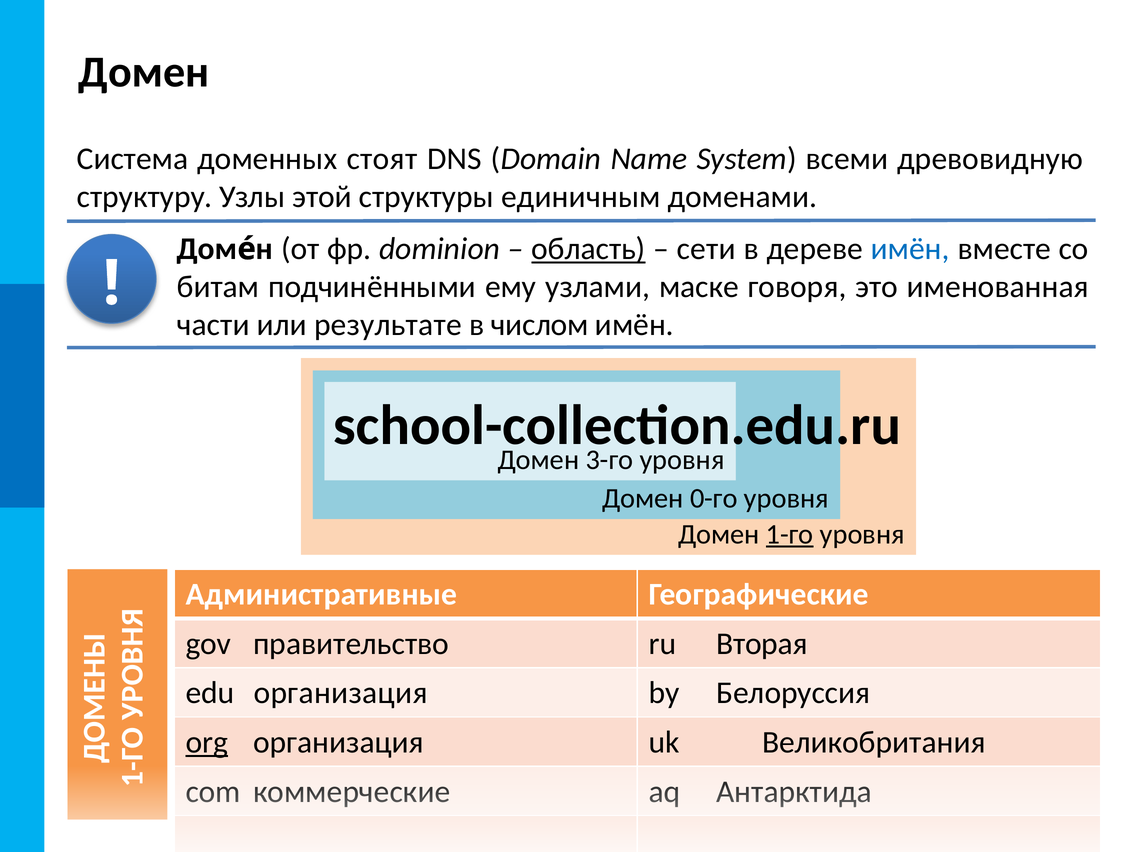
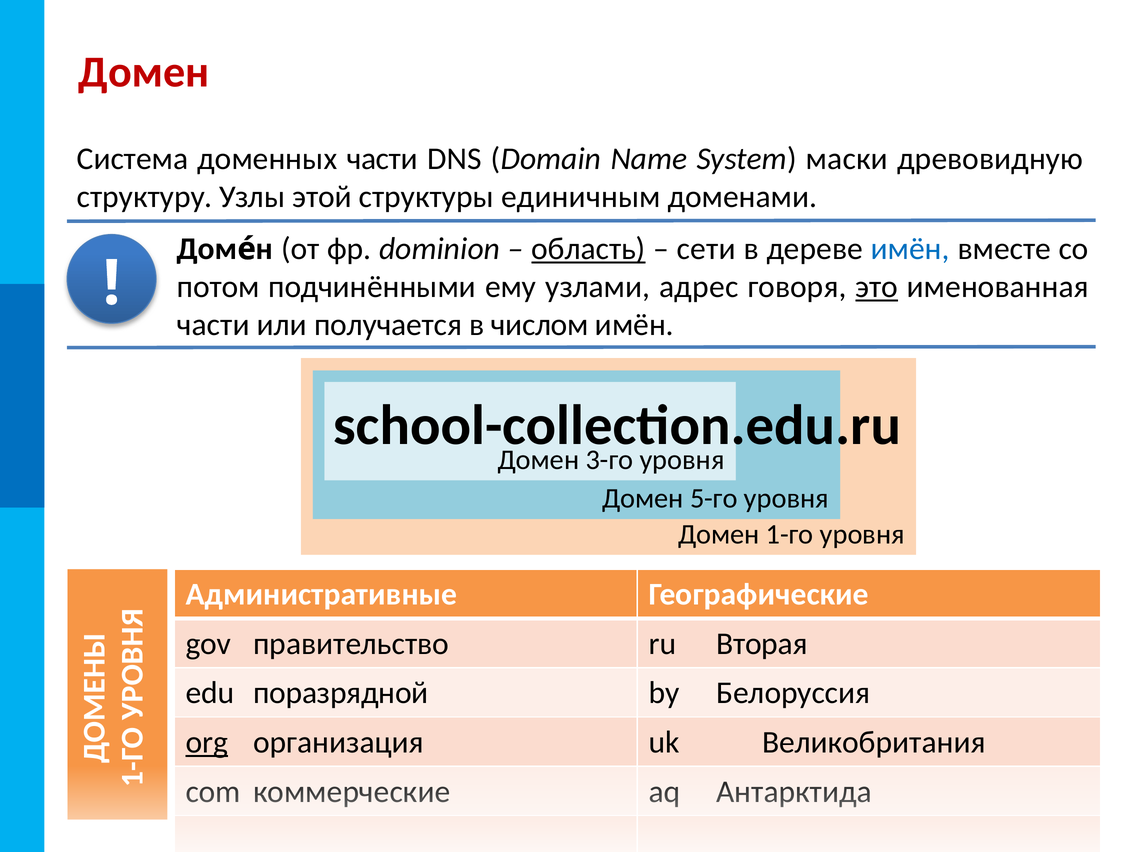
Домен colour: black -> red (144, 72)
доменных стоят: стоят -> части (382, 159)
всеми: всеми -> маски (847, 159)
битам: битам -> потом (218, 287)
маске: маске -> адрес (699, 287)
это underline: none -> present (877, 287)
результате: результате -> получается (388, 325)
0-го: 0-го -> 5-го (714, 498)
1-го underline: present -> none (790, 534)
edu организация: организация -> поразрядной (341, 693)
